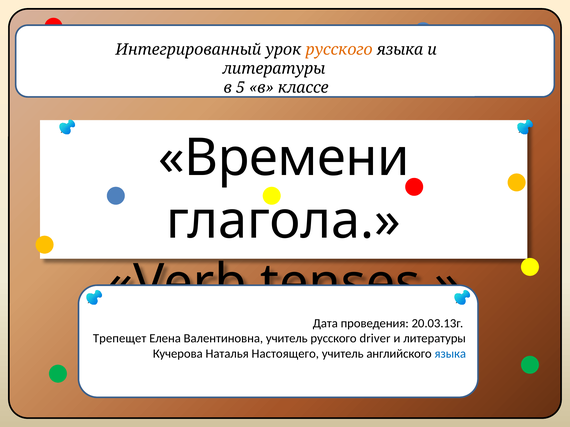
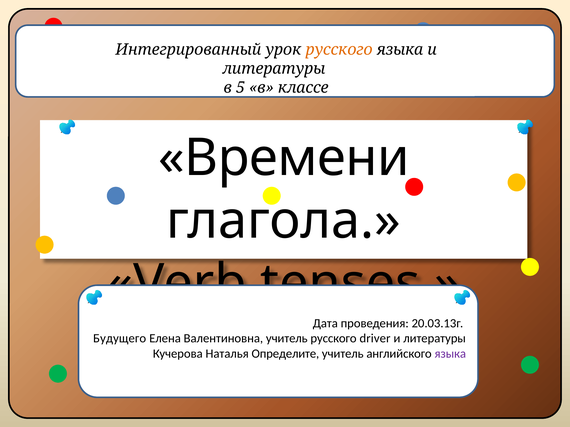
Трепещет: Трепещет -> Будущего (120, 339)
Настоящего: Настоящего -> Определите (285, 354)
языка colour: blue -> purple (450, 354)
